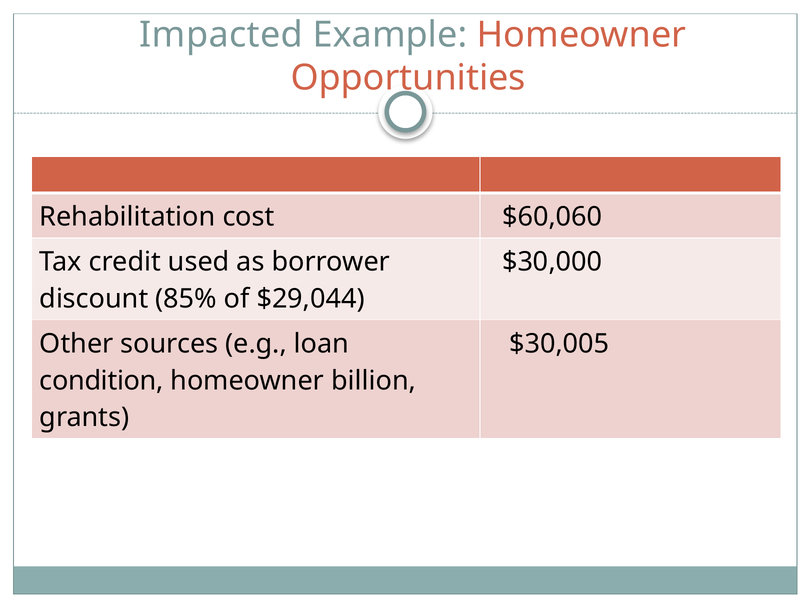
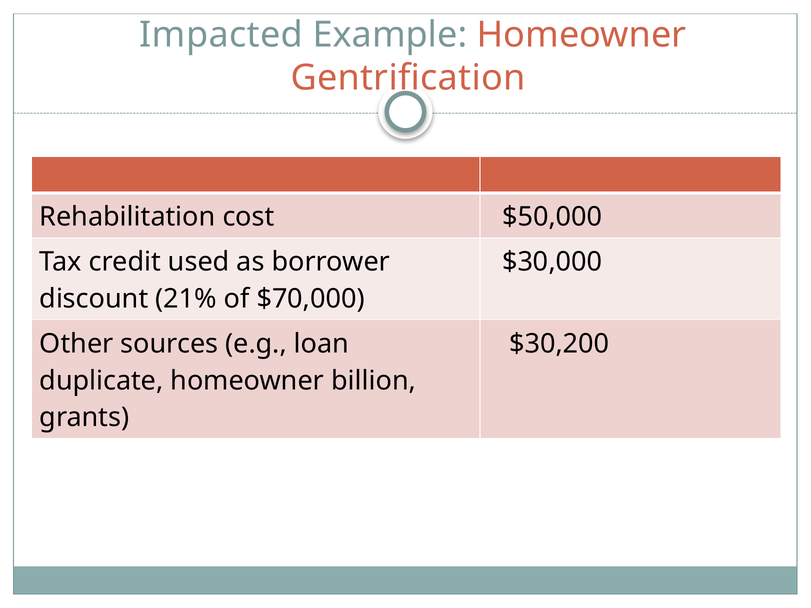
Opportunities: Opportunities -> Gentrification (408, 78)
$60,060: $60,060 -> $50,000 (552, 217)
85%: 85% -> 21% (186, 299)
$29,044: $29,044 -> $70,000 (311, 299)
$30,005: $30,005 -> $30,200 (559, 344)
condition: condition -> duplicate (101, 381)
